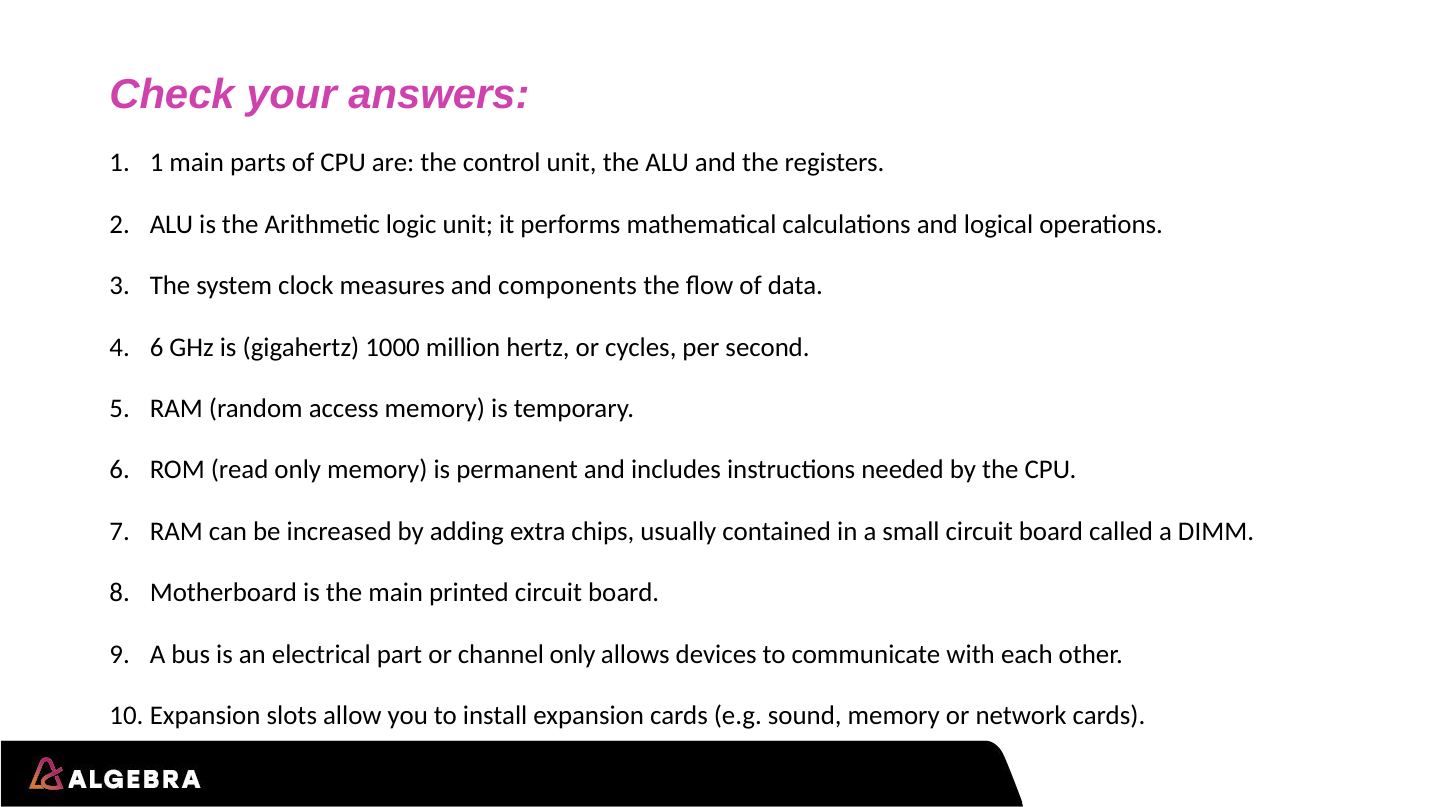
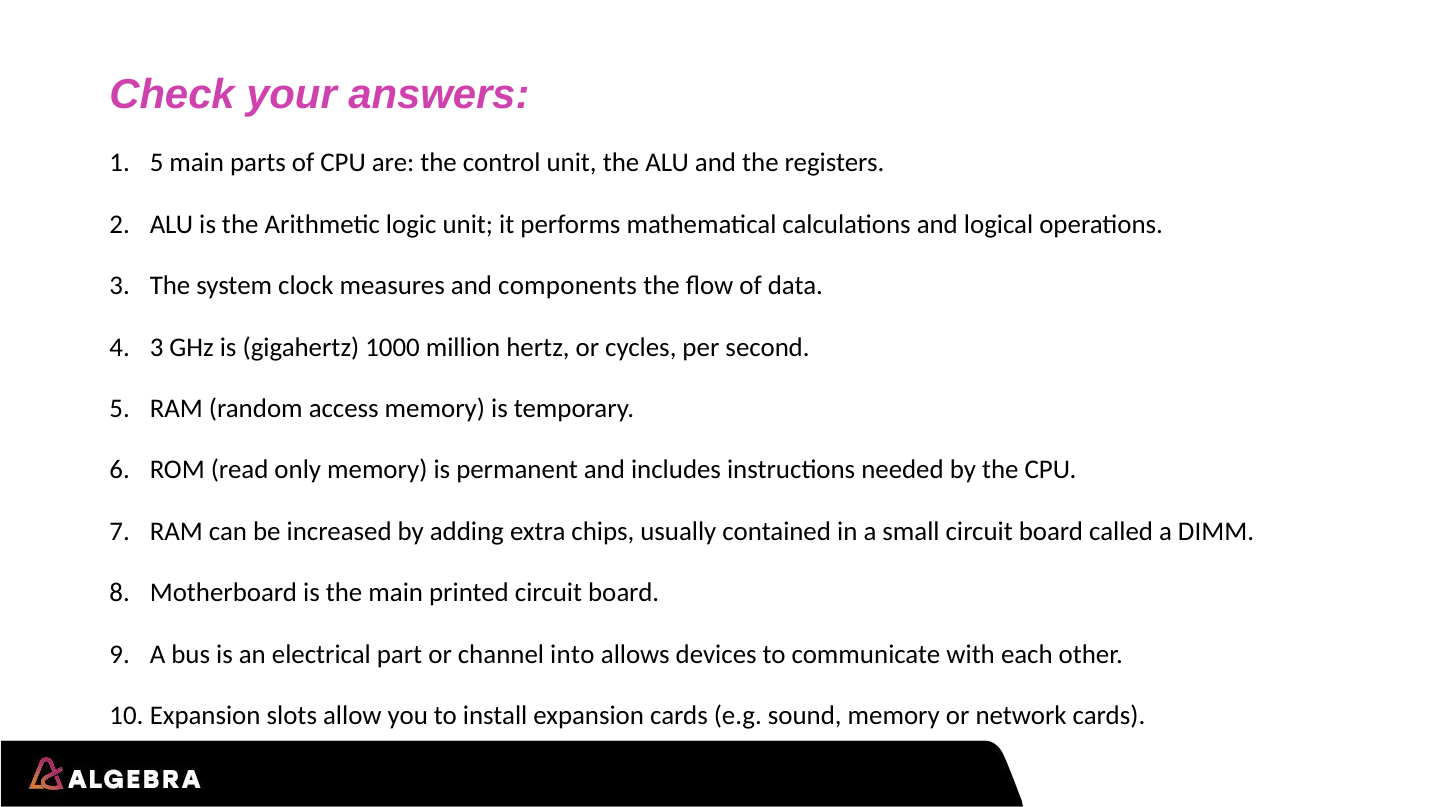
1 1: 1 -> 5 (157, 163)
6: 6 -> 3 (157, 347)
channel only: only -> into (572, 654)
